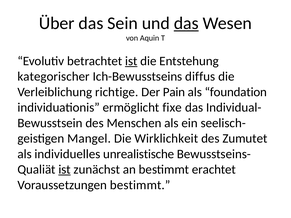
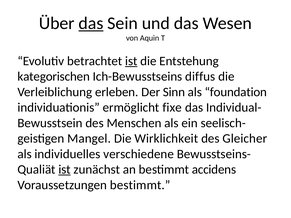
das underline: none -> present (91, 23)
das underline: present -> none (186, 23)
kategorischer: kategorischer -> kategorischen (54, 77)
richtige: richtige -> erleben (117, 92)
Pain: Pain -> Sinn (174, 92)
Zumutet: Zumutet -> Gleicher (245, 139)
unrealistische: unrealistische -> verschiedene (139, 154)
erachtet: erachtet -> accidens (214, 170)
